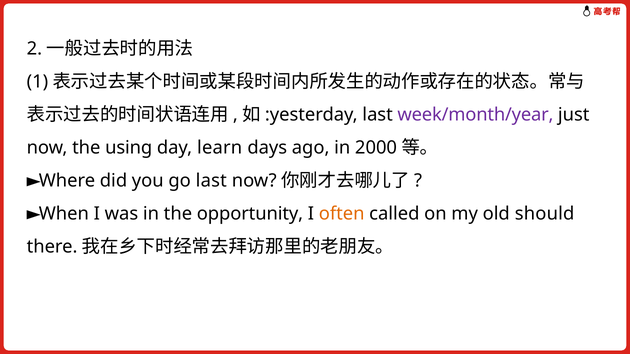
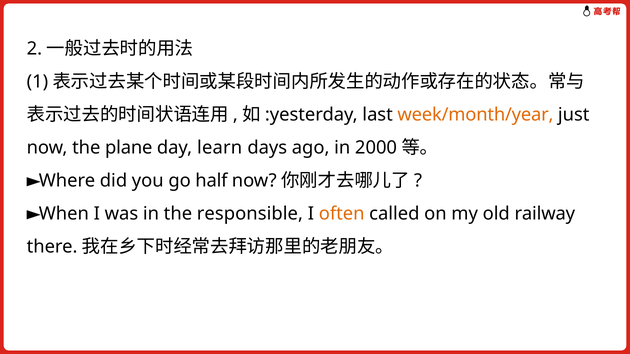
week/month/year colour: purple -> orange (475, 115)
using: using -> plane (129, 148)
go last: last -> half (211, 181)
opportunity: opportunity -> responsible (250, 214)
should: should -> railway (545, 214)
